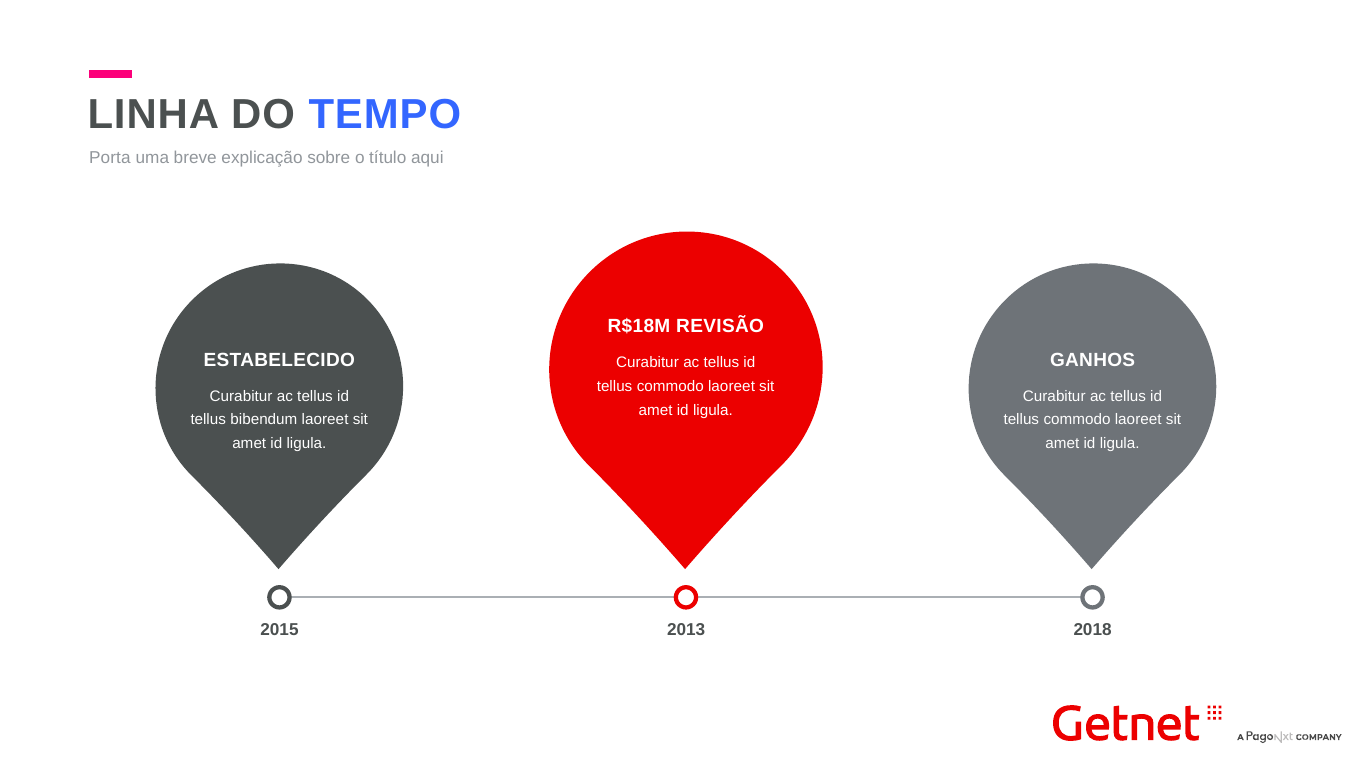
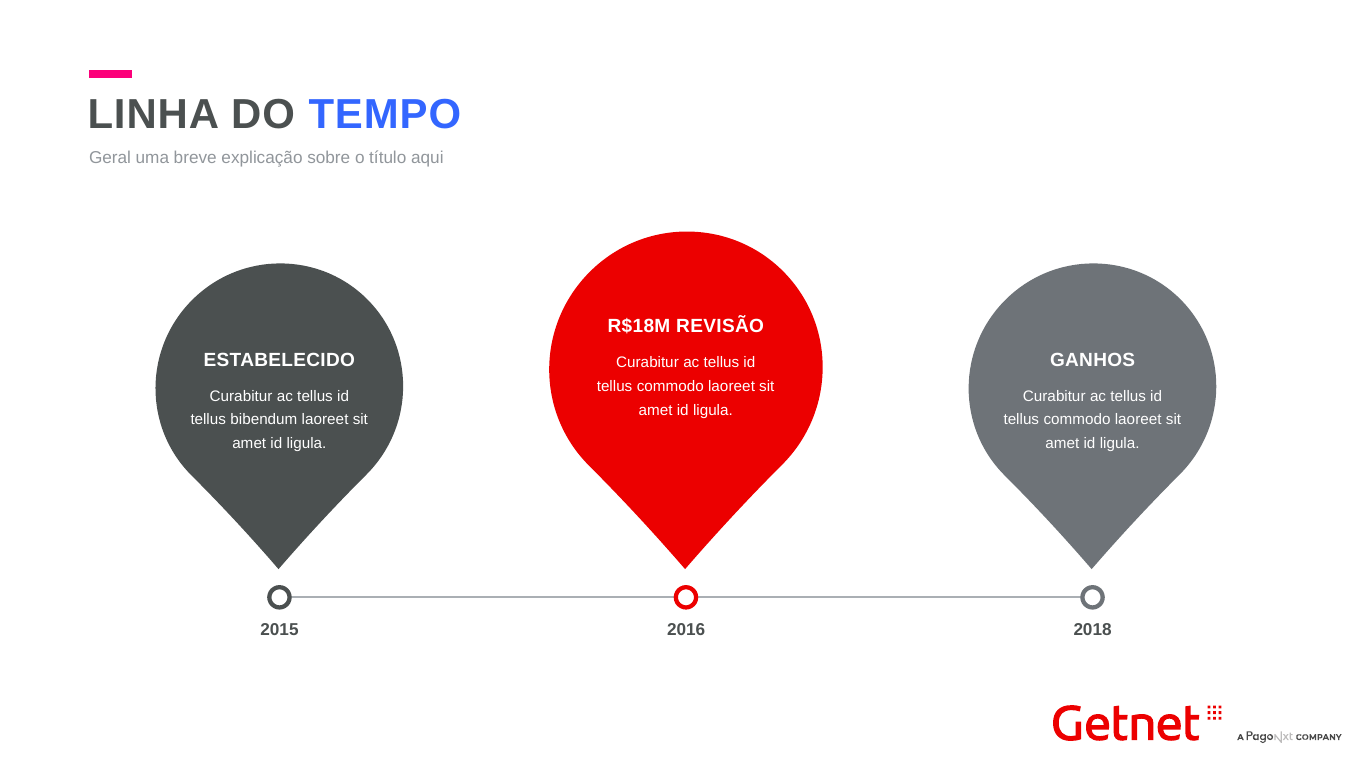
Porta: Porta -> Geral (110, 158)
2013: 2013 -> 2016 (686, 630)
